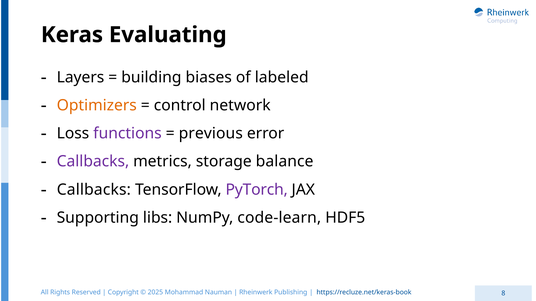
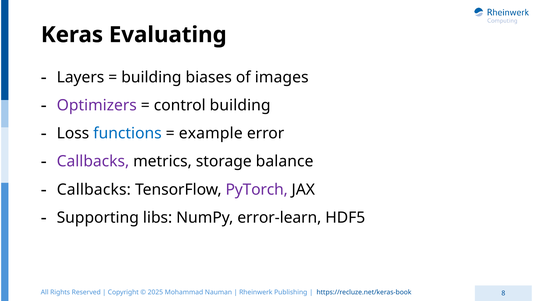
labeled: labeled -> images (282, 77)
Optimizers colour: orange -> purple (97, 106)
control network: network -> building (240, 106)
functions colour: purple -> blue (127, 134)
previous: previous -> example (211, 134)
code-learn: code-learn -> error-learn (279, 218)
